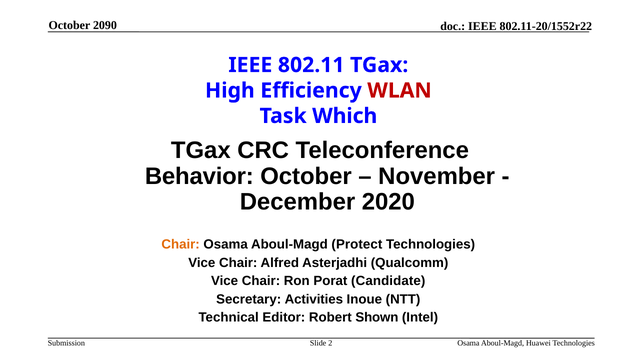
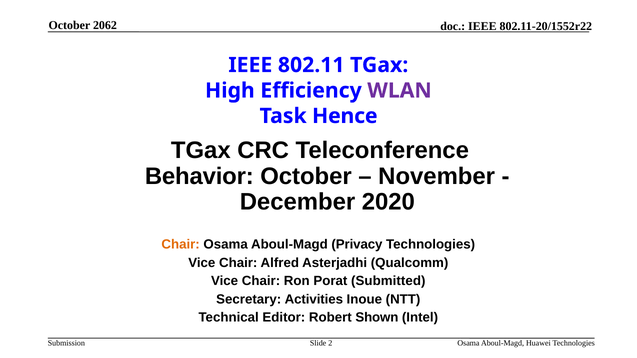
2090: 2090 -> 2062 (105, 25)
WLAN colour: red -> purple (399, 91)
Which: Which -> Hence (345, 116)
Protect: Protect -> Privacy (357, 245)
Candidate: Candidate -> Submitted (388, 281)
